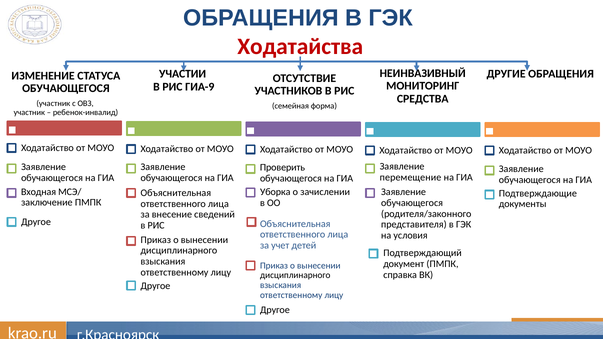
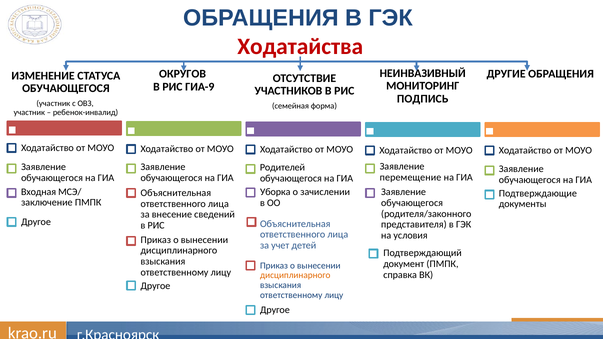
УЧАСТИИ: УЧАСТИИ -> ОКРУГОВ (183, 74)
СРЕДСТВА: СРЕДСТВА -> ПОДПИСЬ (423, 99)
Проверить: Проверить -> Родителей (282, 168)
дисциплинарного colour: black -> orange (295, 276)
